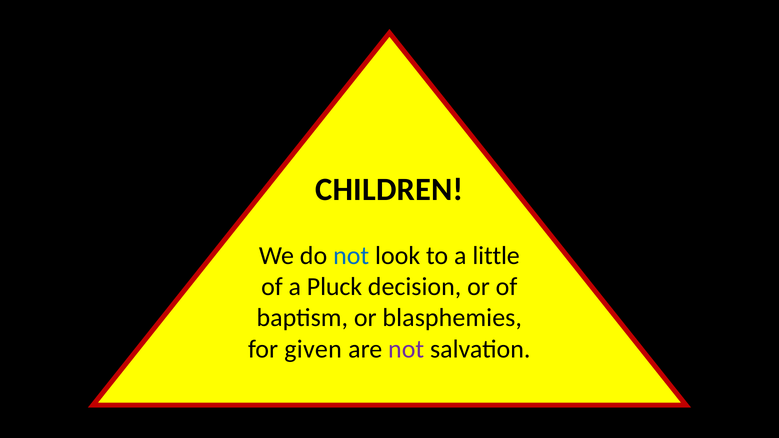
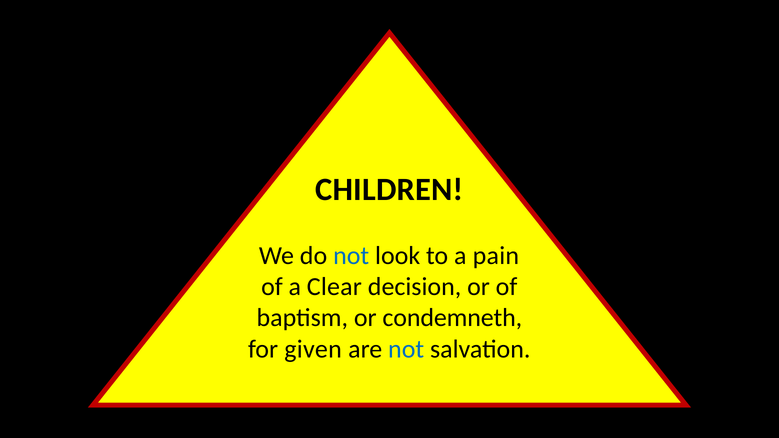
little: little -> pain (496, 256)
Pluck: Pluck -> Clear (334, 287)
blasphemies: blasphemies -> condemneth (452, 318)
not colour: purple -> blue (406, 349)
